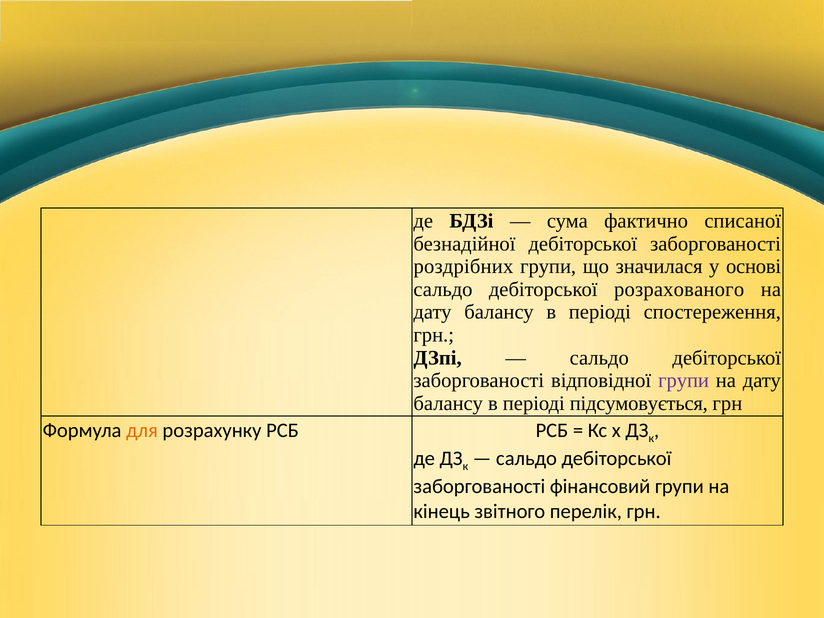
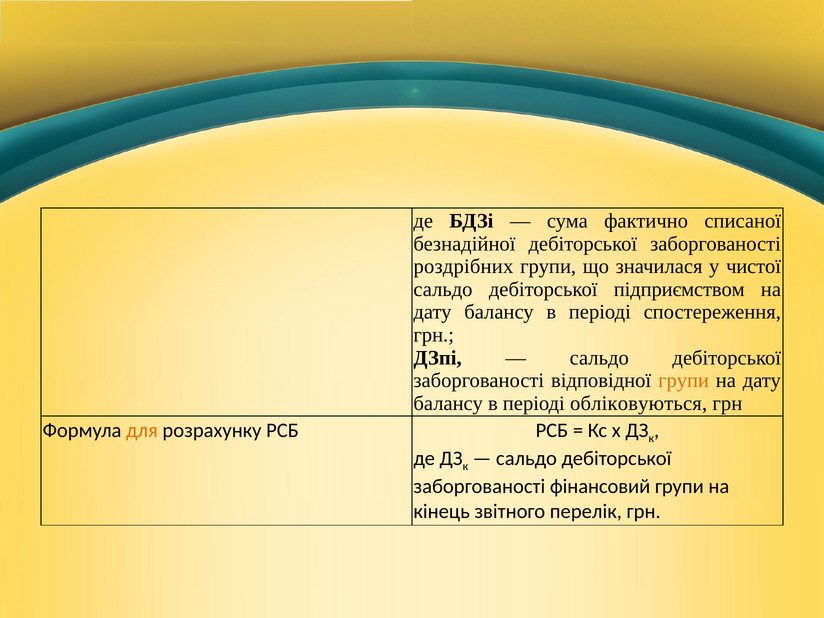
основі: основі -> чистої (754, 267)
розрахованого: розрахованого -> підприємством (679, 289)
групи colour: purple -> orange (684, 381)
підсумовується: підсумовується -> обліковуються (639, 403)
